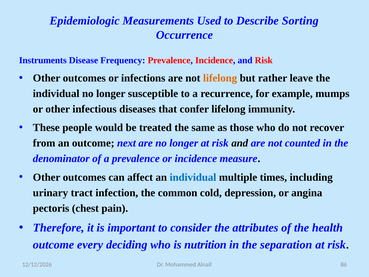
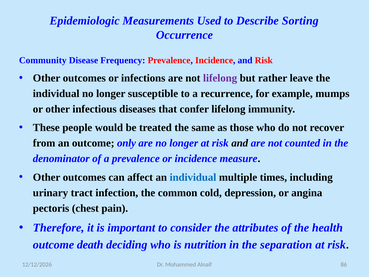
Instruments: Instruments -> Community (43, 60)
lifelong colour: orange -> purple (220, 78)
next: next -> only (127, 143)
every: every -> death (90, 245)
